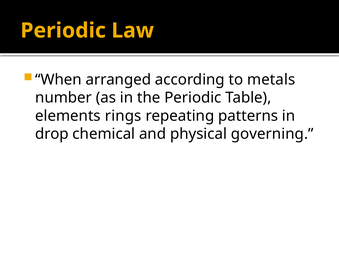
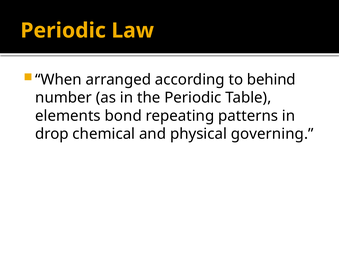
metals: metals -> behind (271, 79)
rings: rings -> bond (123, 115)
